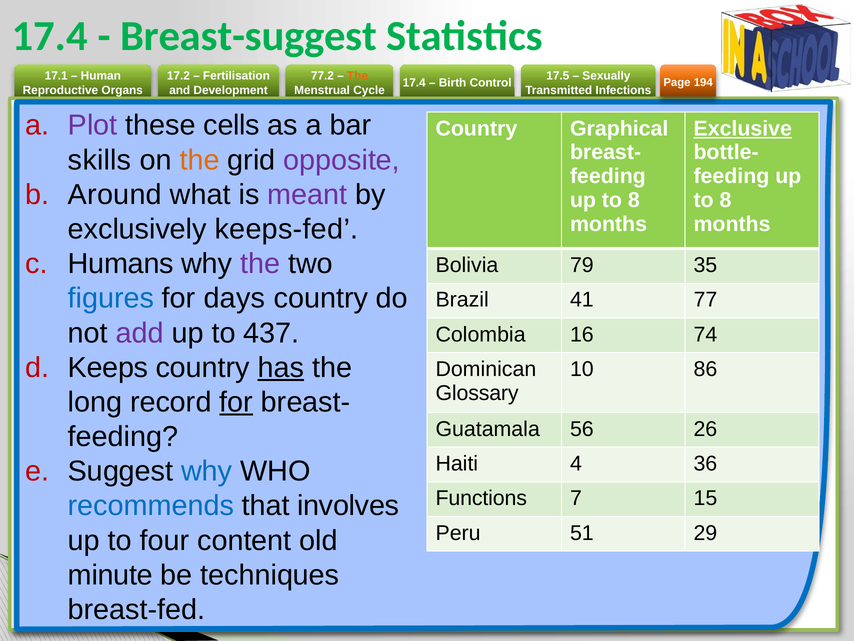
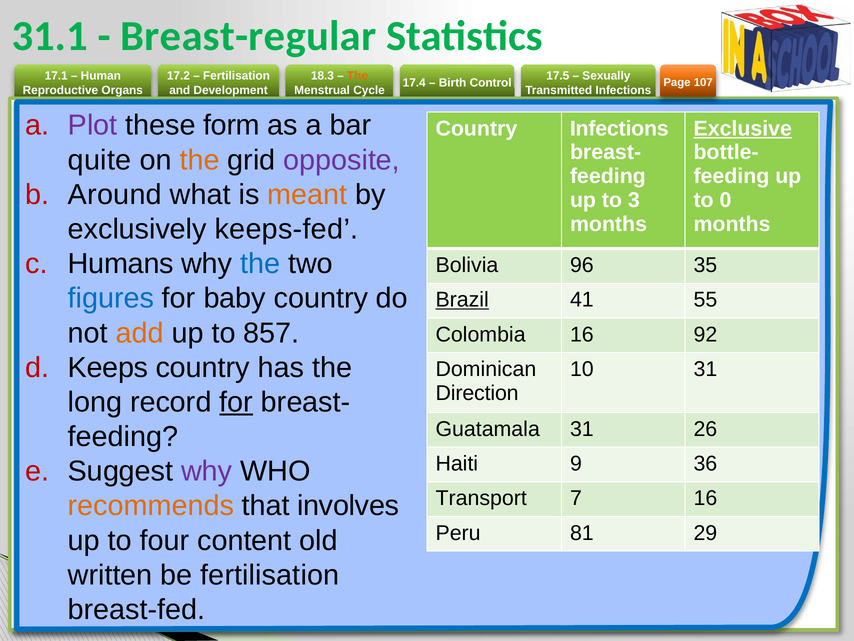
17.4: 17.4 -> 31.1 (50, 36)
Breast-suggest: Breast-suggest -> Breast-regular (248, 36)
77.2: 77.2 -> 18.3 (322, 76)
194: 194 -> 107 (703, 82)
cells: cells -> form (232, 125)
Country Graphical: Graphical -> Infections (619, 128)
skills: skills -> quite (100, 160)
meant colour: purple -> orange (307, 194)
8: 8 -> 3 (634, 200)
8: 8 -> 0 (725, 200)
the colour: purple -> blue (260, 264)
79: 79 -> 96 (582, 265)
days: days -> baby (235, 298)
Brazil underline: none -> present (462, 300)
77: 77 -> 55 (705, 300)
add colour: purple -> orange (140, 333)
437: 437 -> 857 (271, 333)
74: 74 -> 92 (705, 334)
has underline: present -> none (281, 367)
10 86: 86 -> 31 (705, 369)
Glossary: Glossary -> Direction (477, 393)
Guatamala 56: 56 -> 31 (582, 429)
4: 4 -> 9 (576, 463)
why colour: blue -> purple (207, 471)
Functions: Functions -> Transport (481, 498)
7 15: 15 -> 16 (705, 498)
recommends colour: blue -> orange (151, 506)
51: 51 -> 81 (582, 533)
minute: minute -> written (110, 575)
be techniques: techniques -> fertilisation (270, 575)
